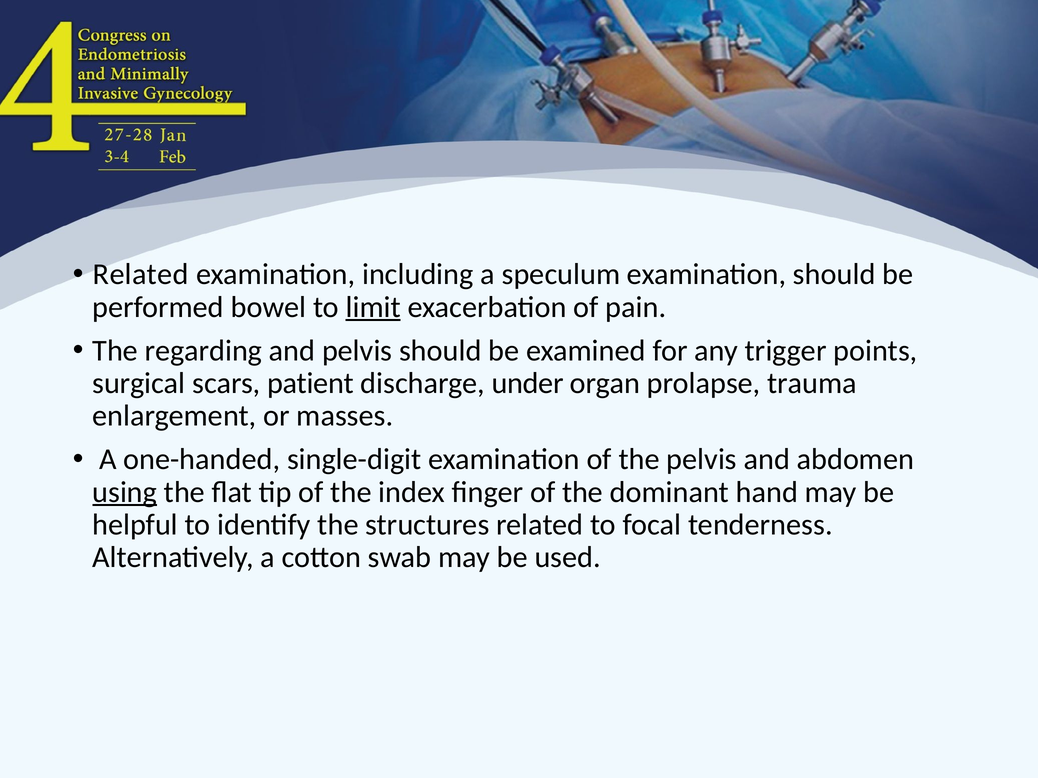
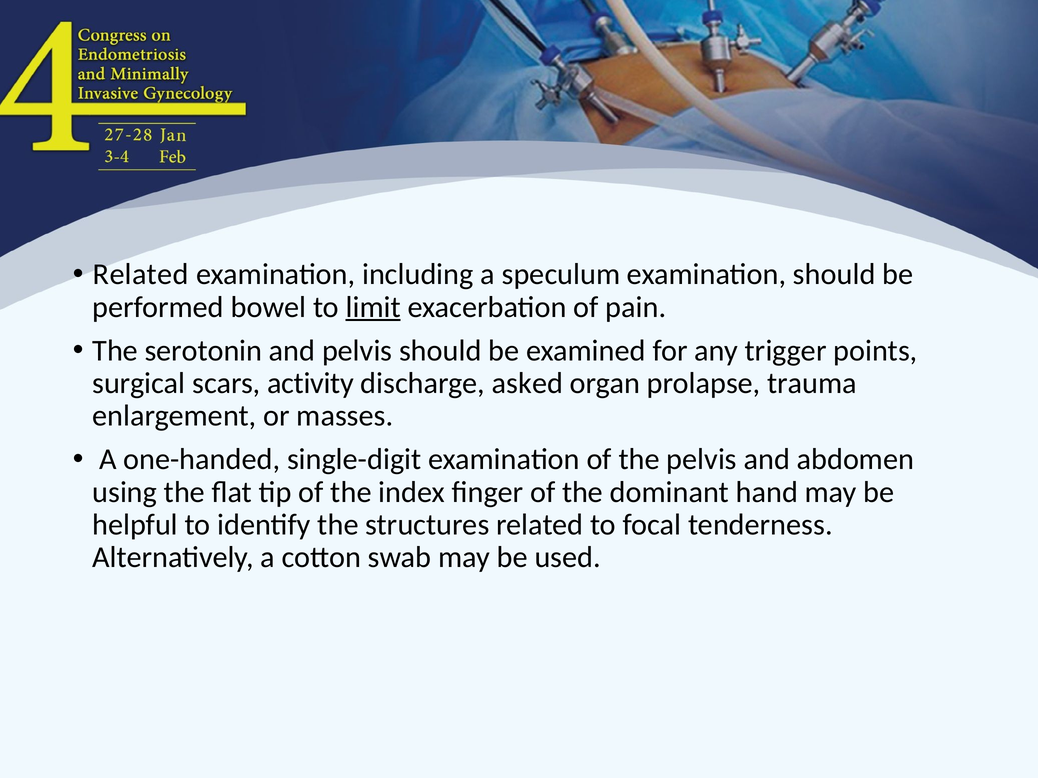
regarding: regarding -> serotonin (203, 351)
patient: patient -> activity (311, 383)
under: under -> asked (527, 383)
using underline: present -> none (125, 492)
